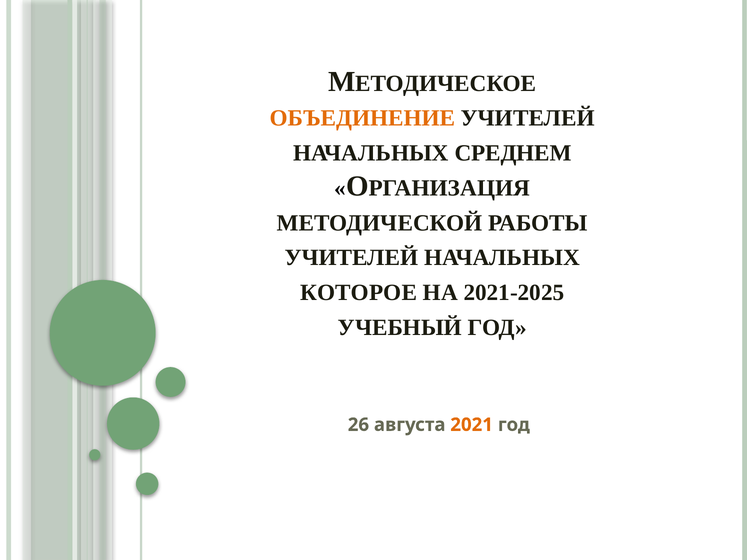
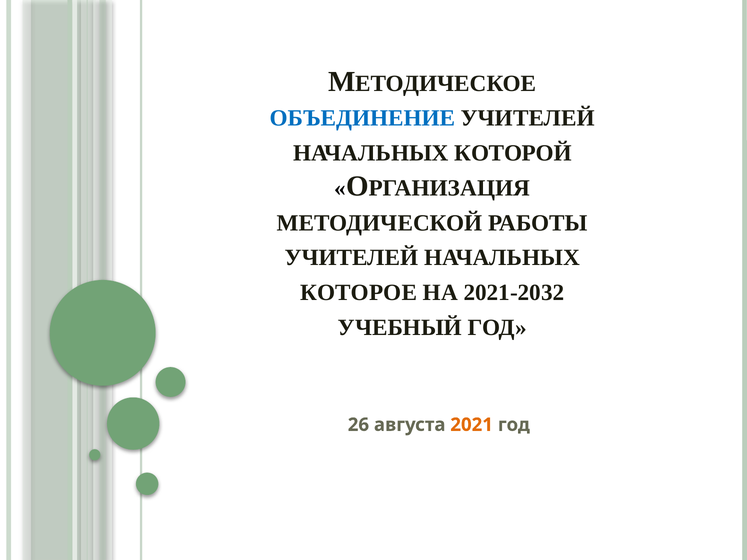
ОБЪЕДИНЕНИЕ colour: orange -> blue (362, 118)
СРЕДНЕМ: СРЕДНЕМ -> КОТОРОЙ (513, 153)
2021-2025: 2021-2025 -> 2021-2032 (514, 293)
